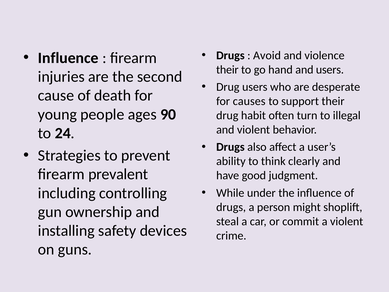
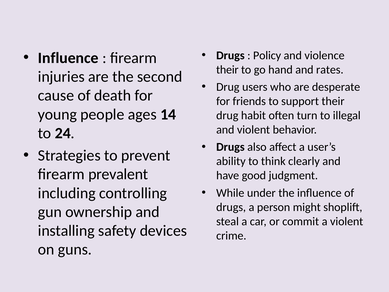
Avoid: Avoid -> Policy (267, 55)
and users: users -> rates (330, 70)
causes: causes -> friends (249, 101)
90: 90 -> 14 (168, 114)
